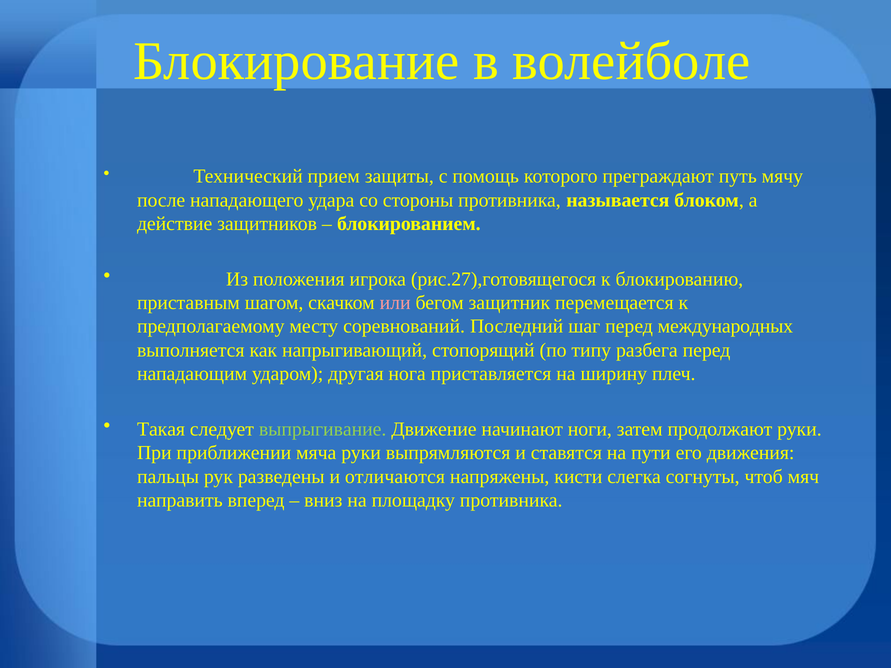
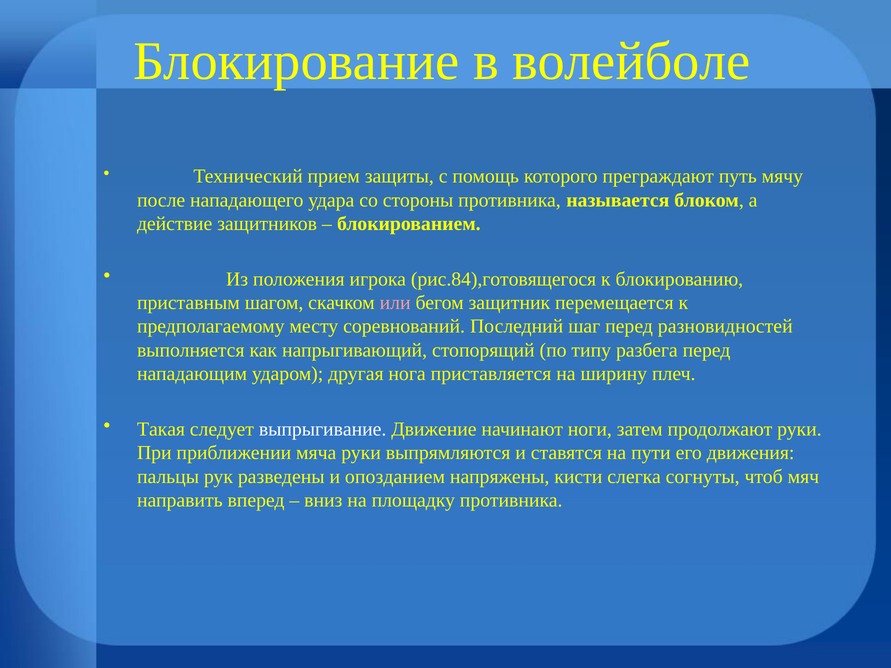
рис.27),готовящегося: рис.27),готовящегося -> рис.84),готовящегося (504, 279)
международных: международных -> разновидностей (725, 327)
выпрыгивание colour: light green -> white (323, 429)
отличаются: отличаются -> опозданием (395, 477)
